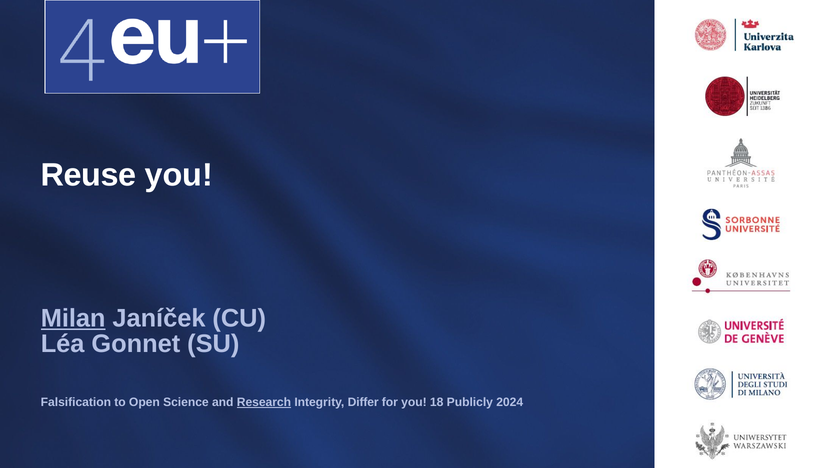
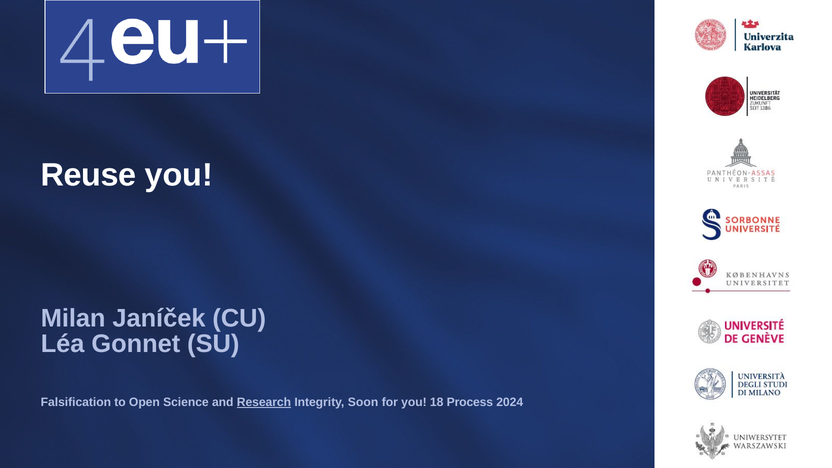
Milan underline: present -> none (73, 318)
Differ: Differ -> Soon (363, 402)
Publicly: Publicly -> Process (470, 402)
